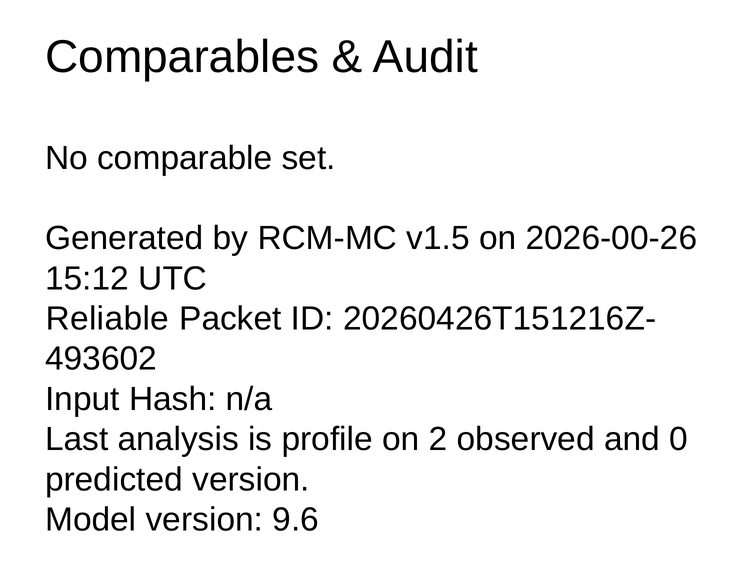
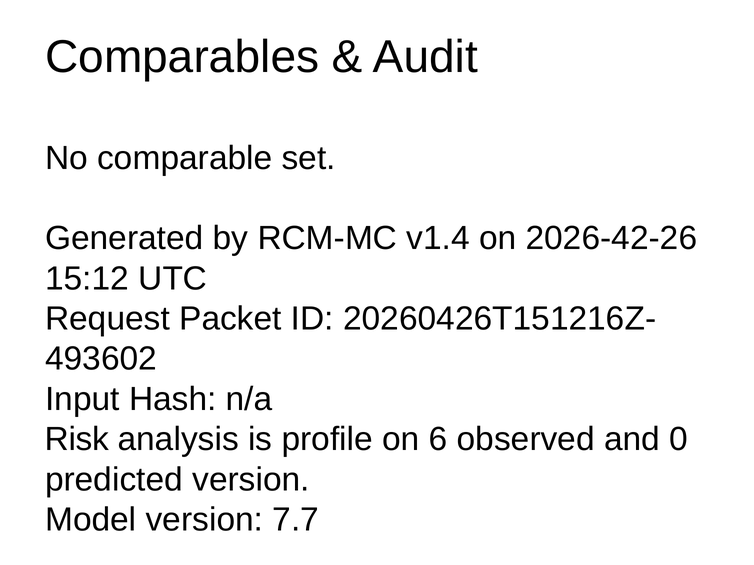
v1.5: v1.5 -> v1.4 (438, 239)
2026-00-26: 2026-00-26 -> 2026-42-26 (611, 239)
Reliable: Reliable -> Request (107, 319)
Last: Last -> Risk (77, 440)
2: 2 -> 6 (438, 440)
9.6: 9.6 -> 7.7 (296, 520)
